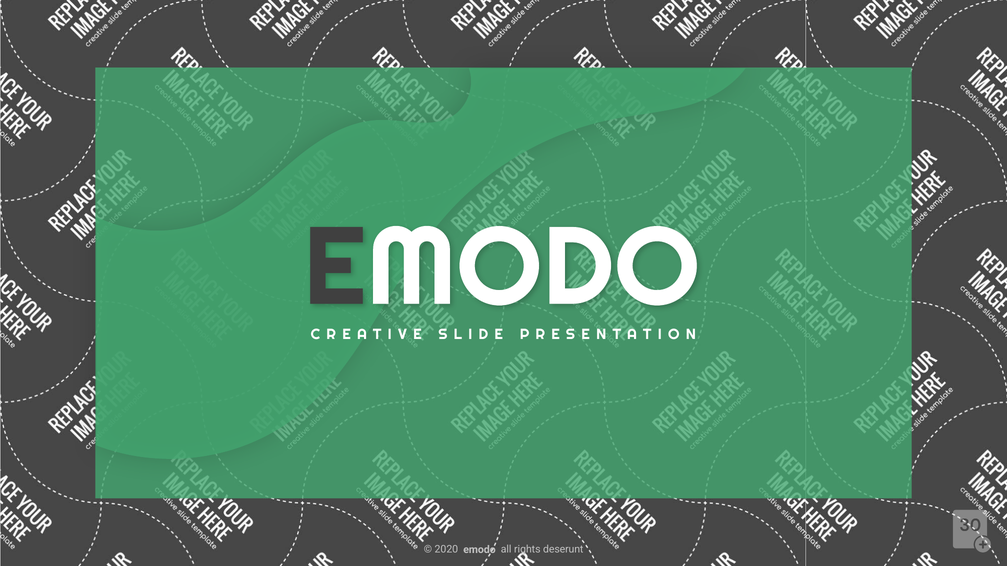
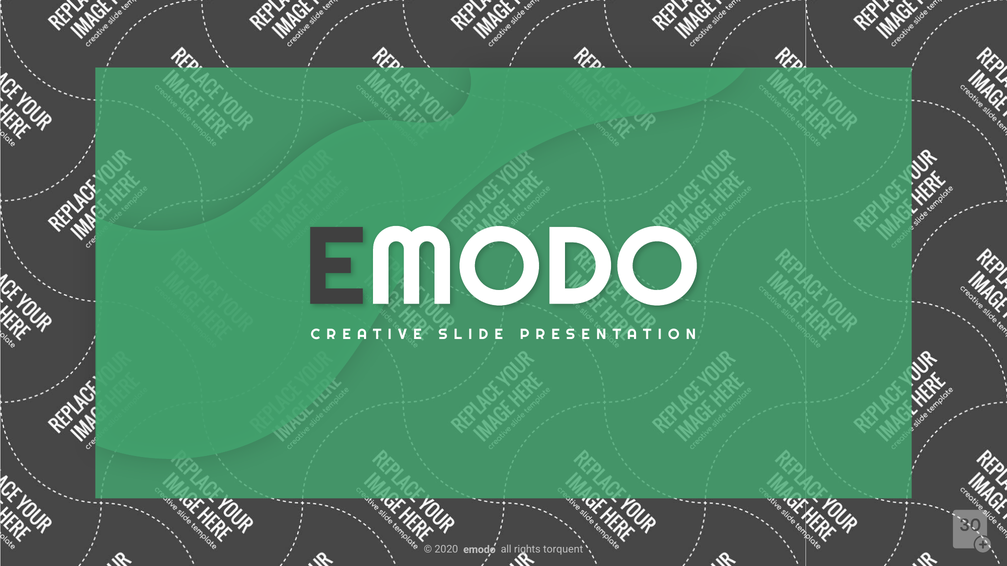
deserunt: deserunt -> torquent (563, 550)
